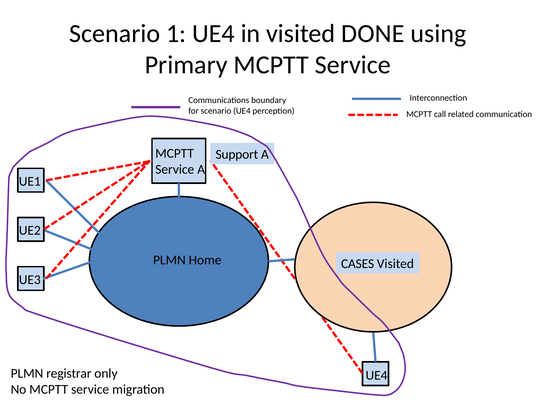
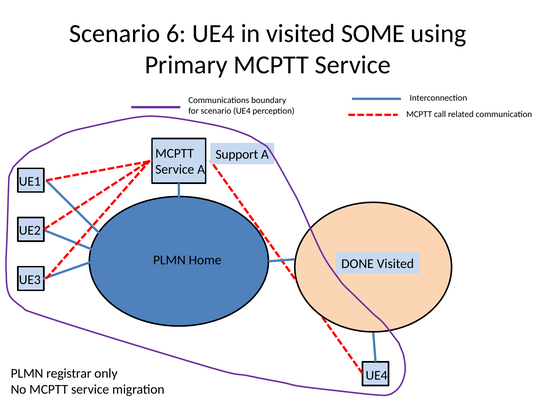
1: 1 -> 6 (176, 34)
DONE: DONE -> SOME (373, 34)
CASES: CASES -> DONE (358, 264)
